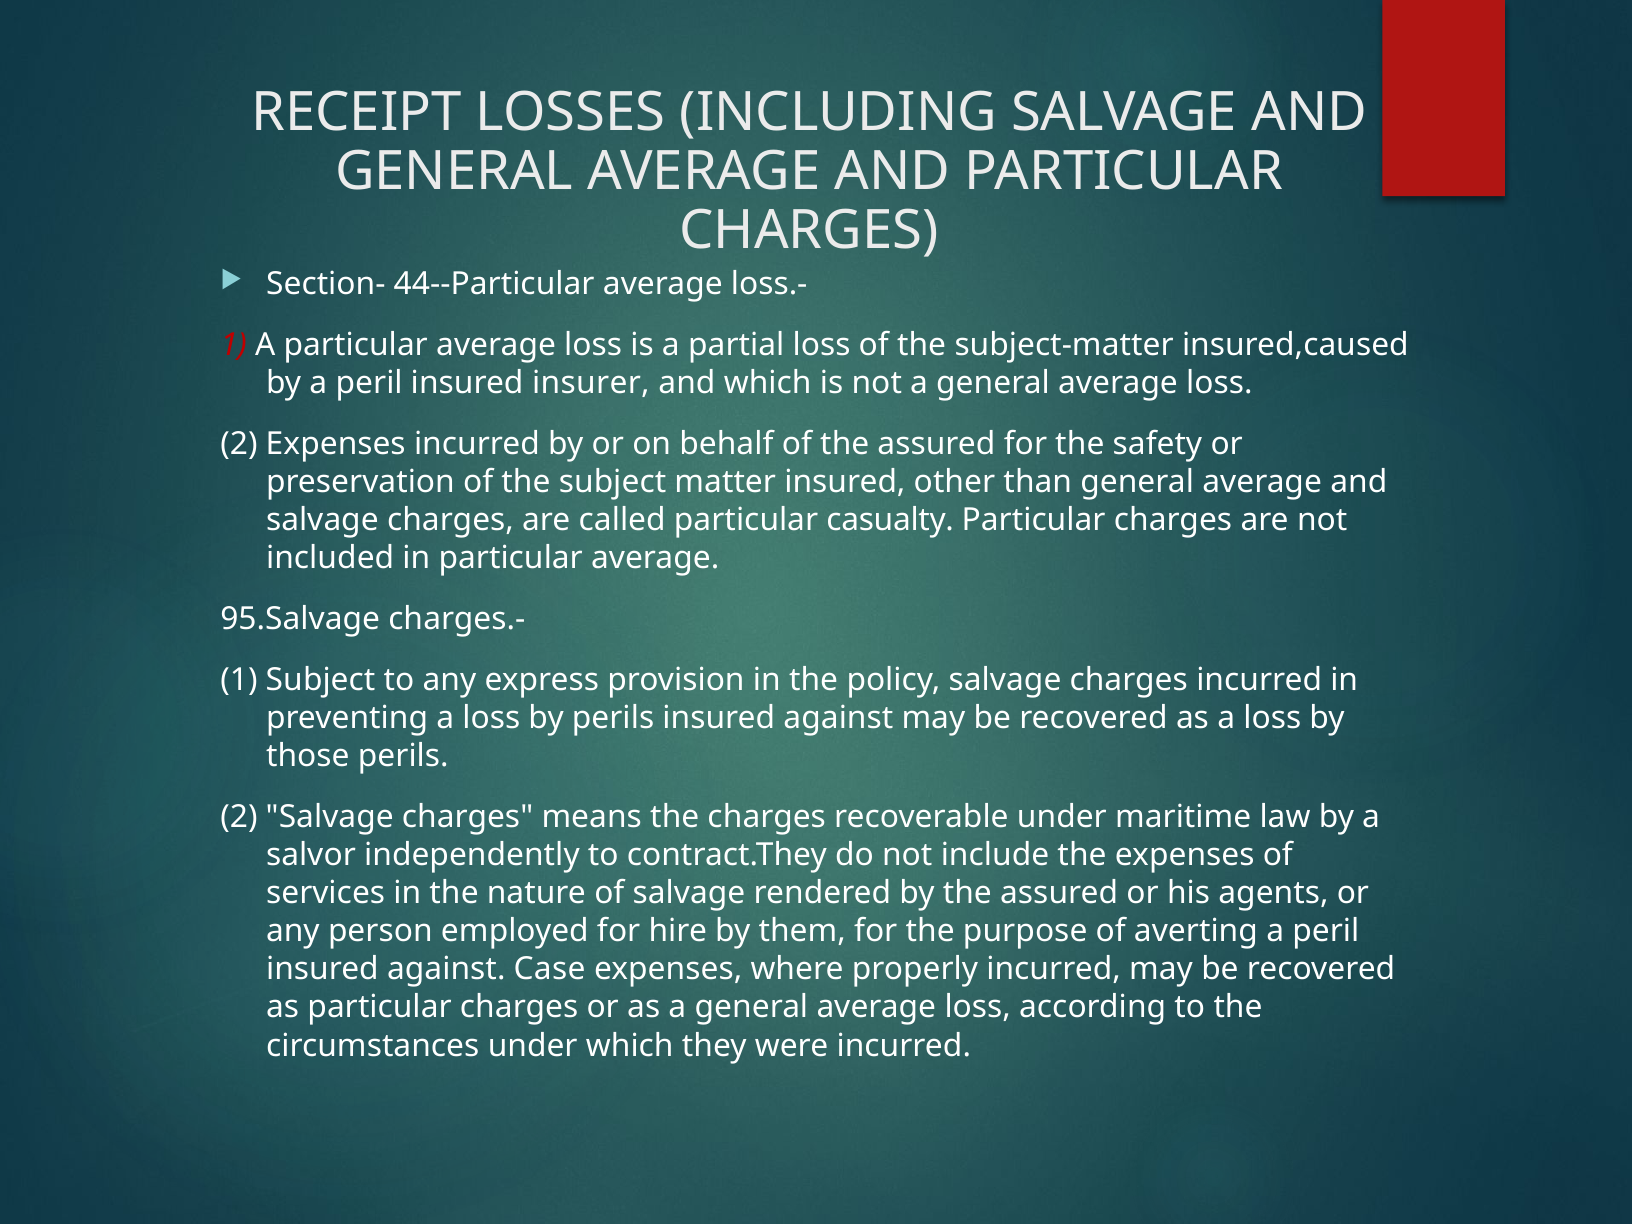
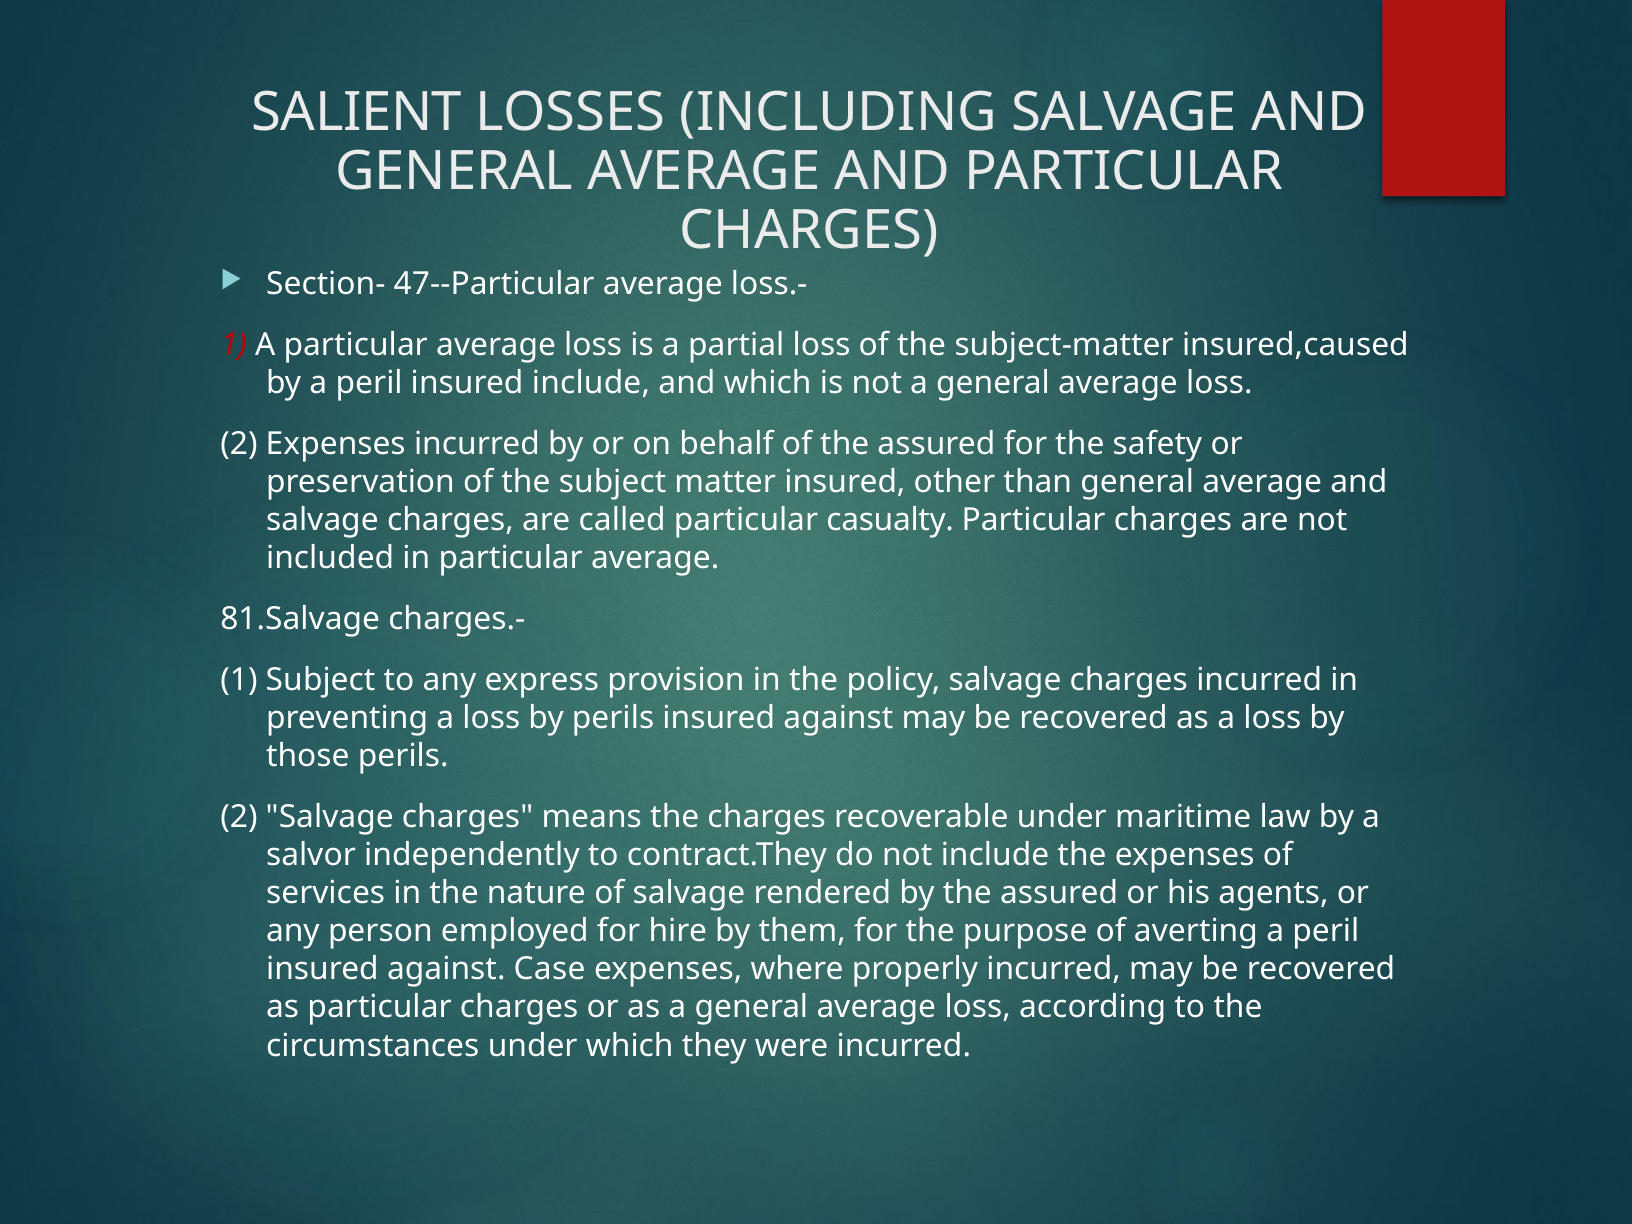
RECEIPT: RECEIPT -> SALIENT (357, 113)
44--Particular: 44--Particular -> 47--Particular (494, 284)
insured insurer: insurer -> include (591, 383)
95.Salvage: 95.Salvage -> 81.Salvage (300, 619)
